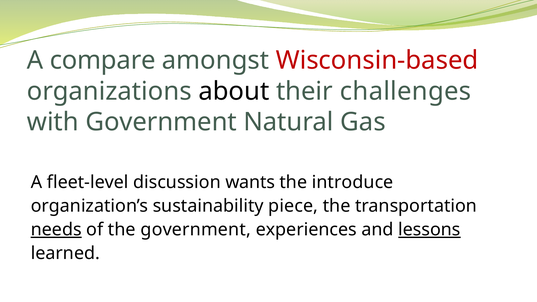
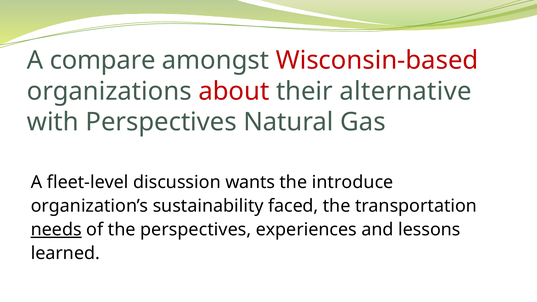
about colour: black -> red (234, 91)
challenges: challenges -> alternative (406, 91)
with Government: Government -> Perspectives (161, 122)
piece: piece -> faced (293, 206)
the government: government -> perspectives (196, 230)
lessons underline: present -> none (429, 230)
